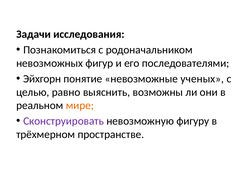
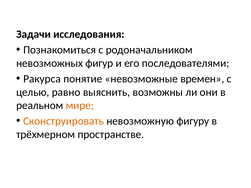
Эйхгорн: Эйхгорн -> Ракурса (42, 79)
ученых: ученых -> времен (202, 79)
Сконструировать colour: purple -> orange (64, 121)
